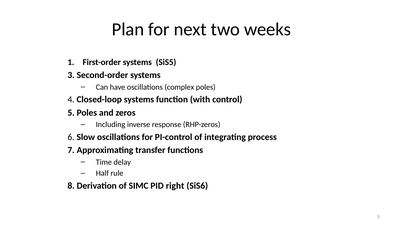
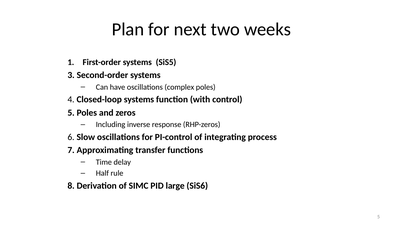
right: right -> large (175, 186)
